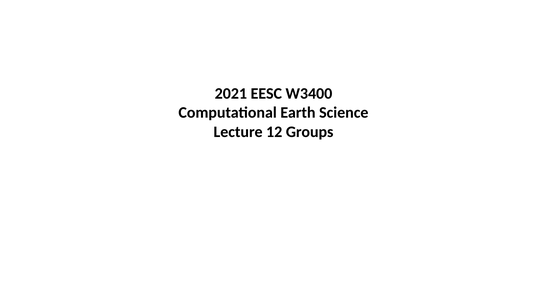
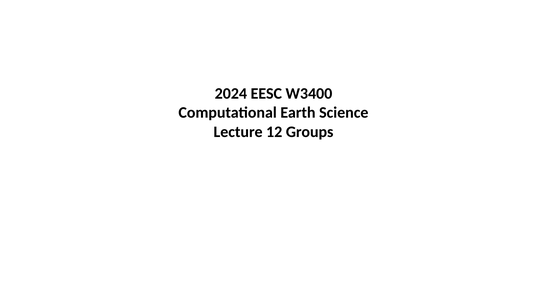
2021: 2021 -> 2024 (231, 93)
